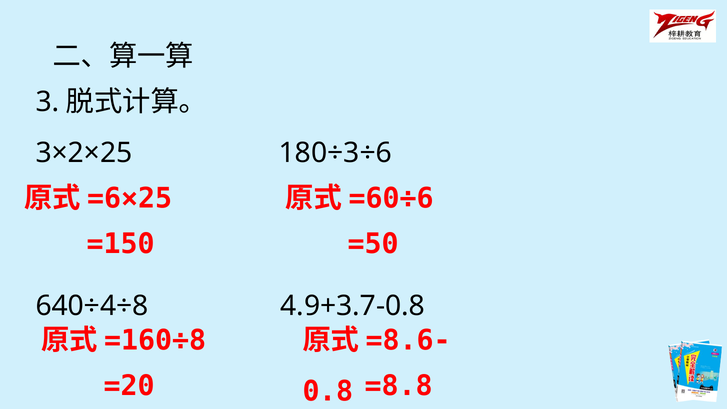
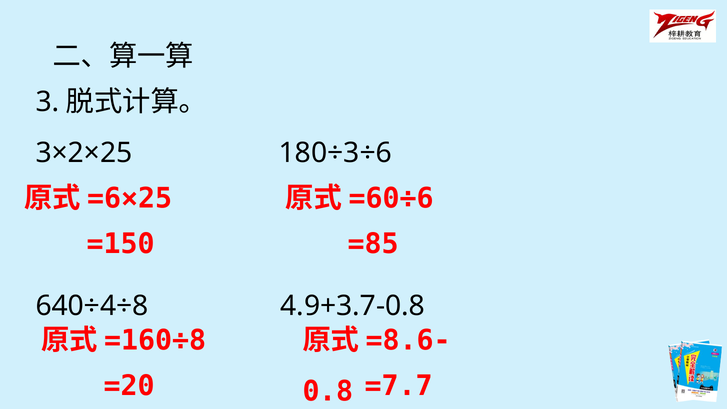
=50: =50 -> =85 (373, 244)
=8.8: =8.8 -> =7.7 (399, 386)
